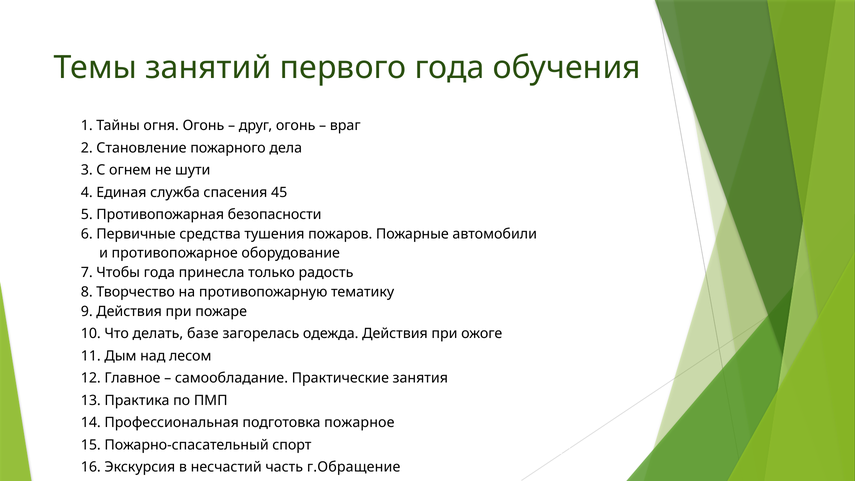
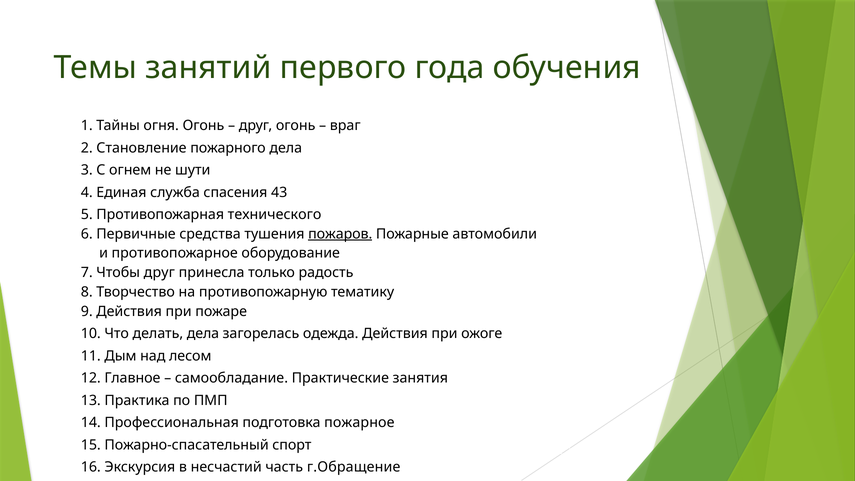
45: 45 -> 43 (279, 192)
безопасности: безопасности -> технического (275, 215)
пожаров underline: none -> present (340, 234)
Чтобы года: года -> друг (159, 273)
делать базе: базе -> дела (203, 334)
